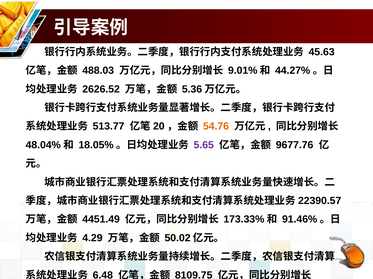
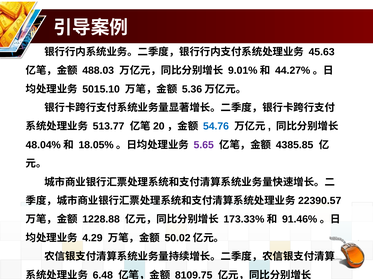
2626.52: 2626.52 -> 5015.10 (101, 89)
54.76 colour: orange -> blue (216, 127)
9677.76: 9677.76 -> 4385.85 (295, 145)
4451.49: 4451.49 -> 1228.88 (101, 220)
